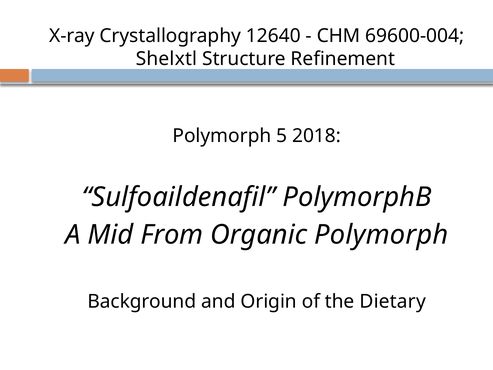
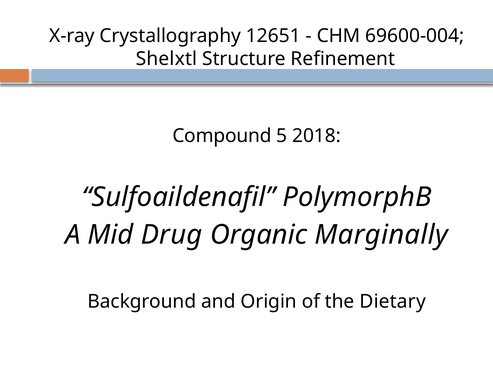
12640: 12640 -> 12651 (273, 36)
Polymorph: Polymorph -> Compound (222, 136)
From: From -> Drug (172, 235)
Organic Polymorph: Polymorph -> Marginally (381, 235)
